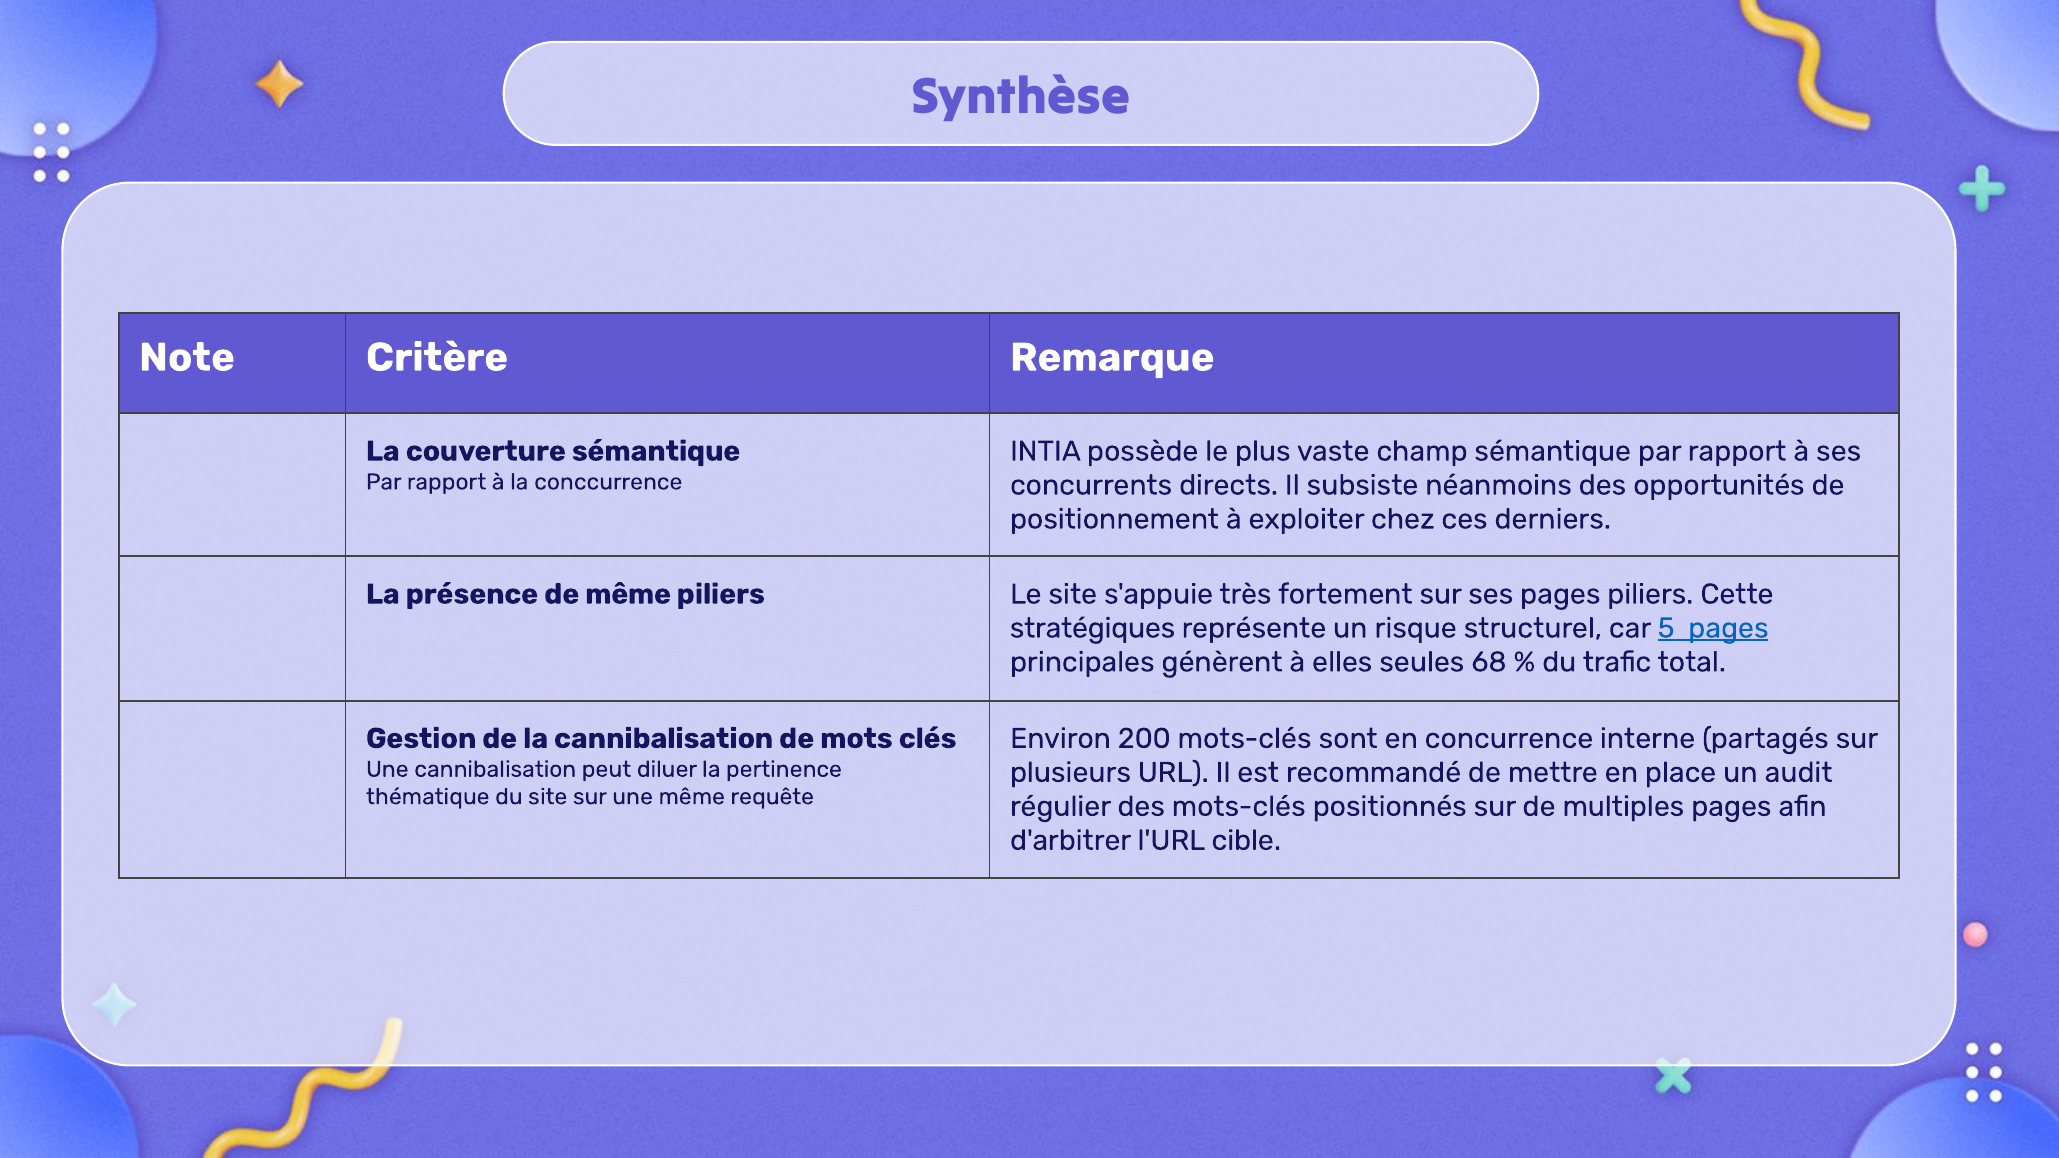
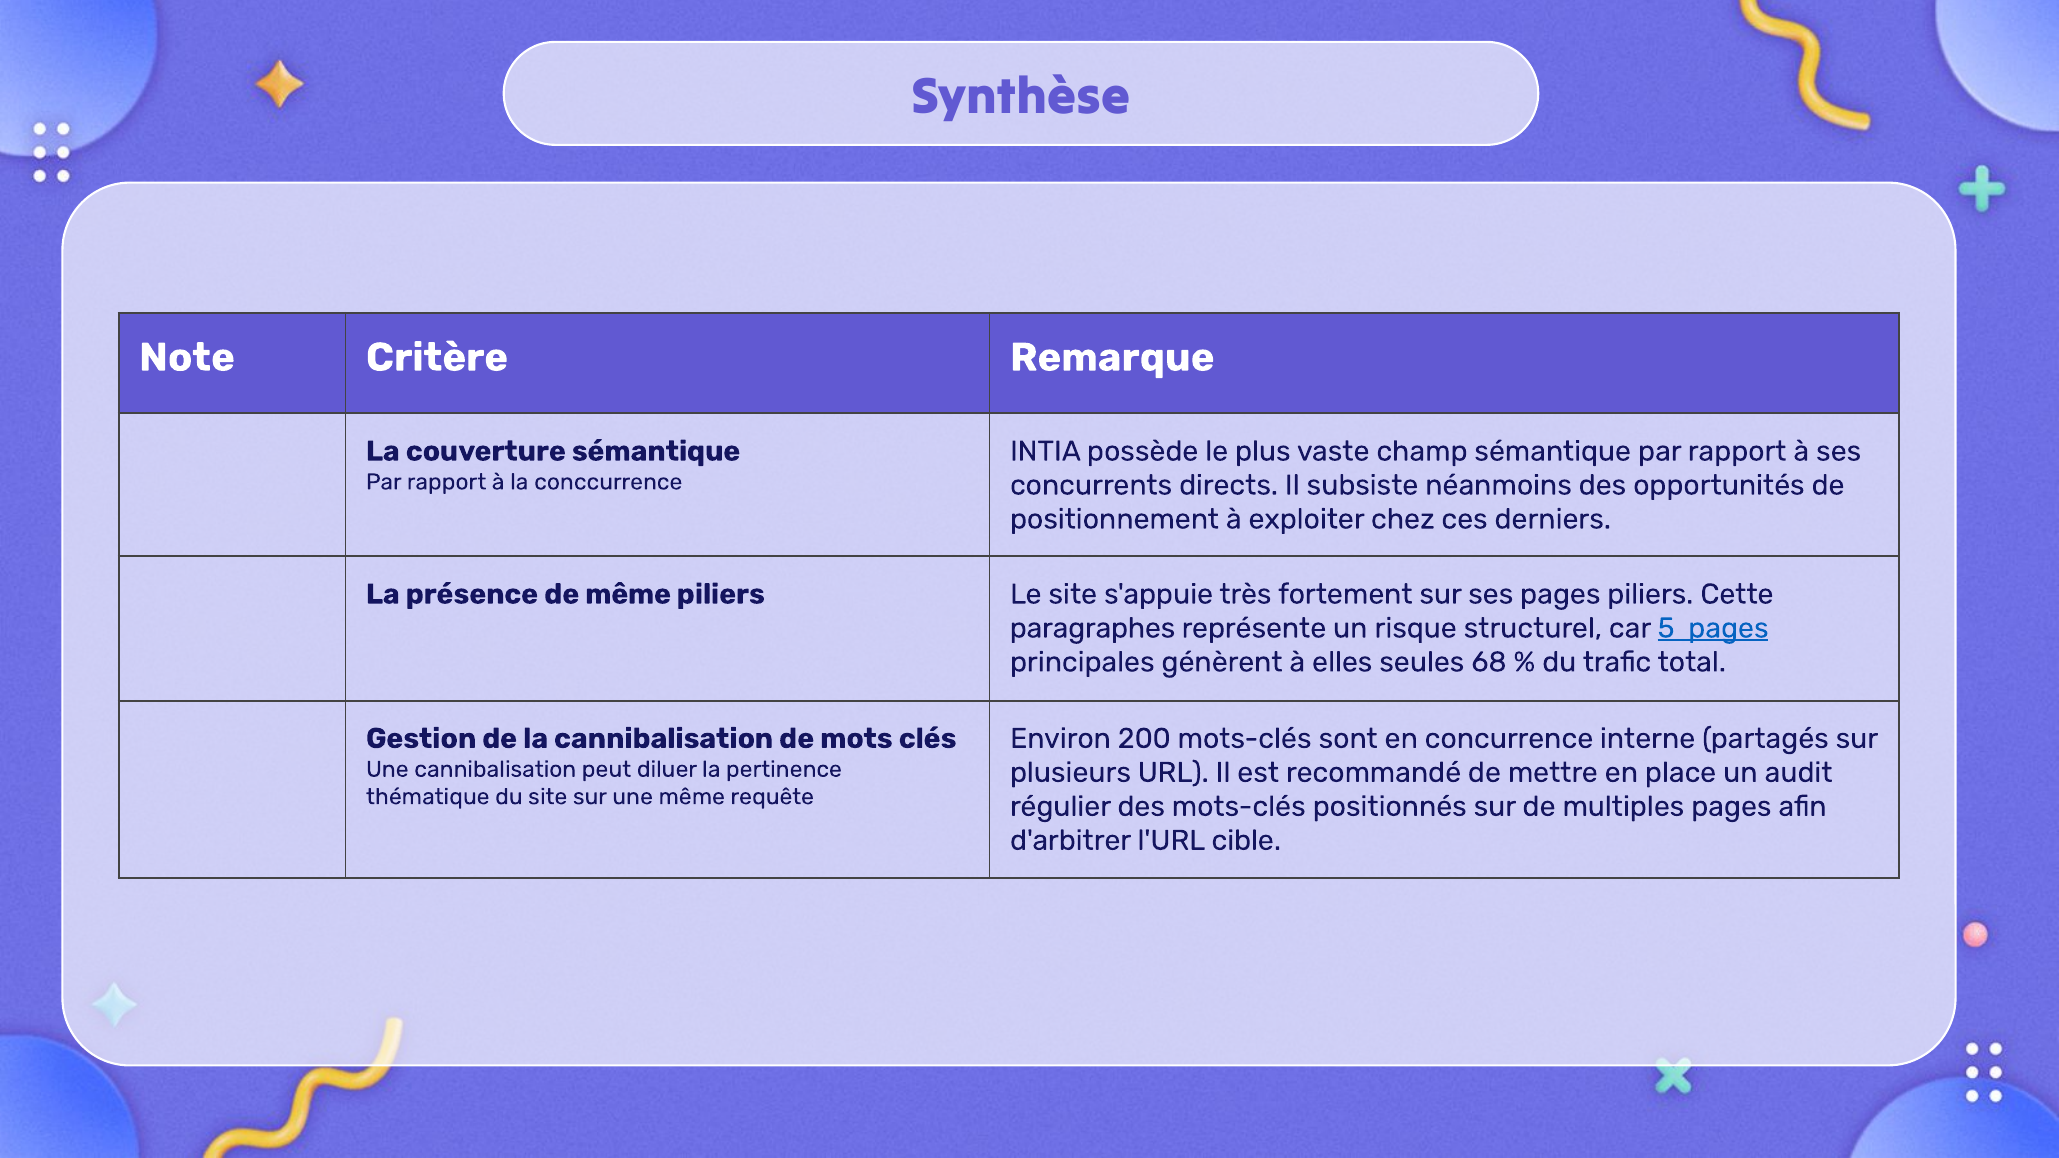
stratégiques: stratégiques -> paragraphes (1092, 628)
